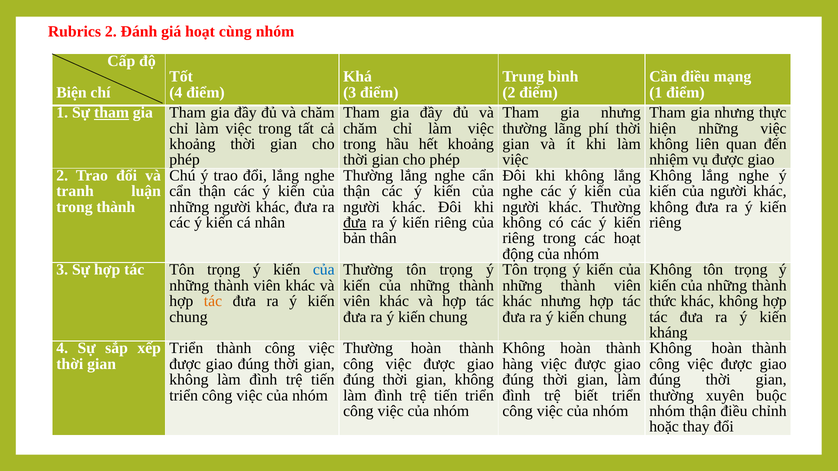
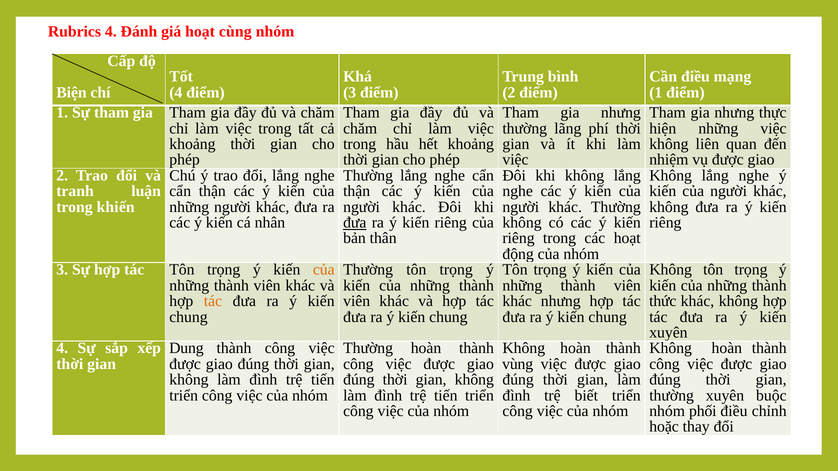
Rubrics 2: 2 -> 4 (111, 32)
tham underline: present -> none (112, 113)
trong thành: thành -> khiến (116, 207)
của colour: blue -> orange (324, 270)
kháng: kháng -> xuyên (668, 333)
Triển: Triển -> Dung (186, 349)
hàng: hàng -> vùng (518, 364)
nhóm thận: thận -> phối (703, 411)
